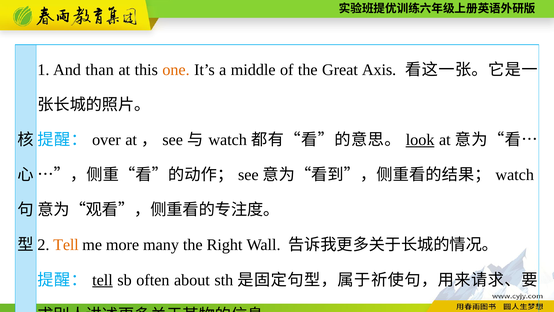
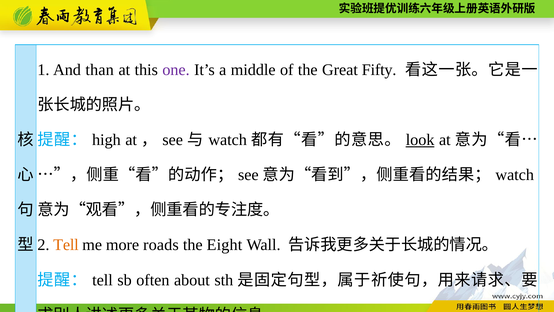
one colour: orange -> purple (176, 70)
Axis: Axis -> Fifty (379, 70)
over: over -> high (106, 140)
many: many -> roads (161, 245)
Right: Right -> Eight (224, 245)
tell underline: present -> none (102, 280)
